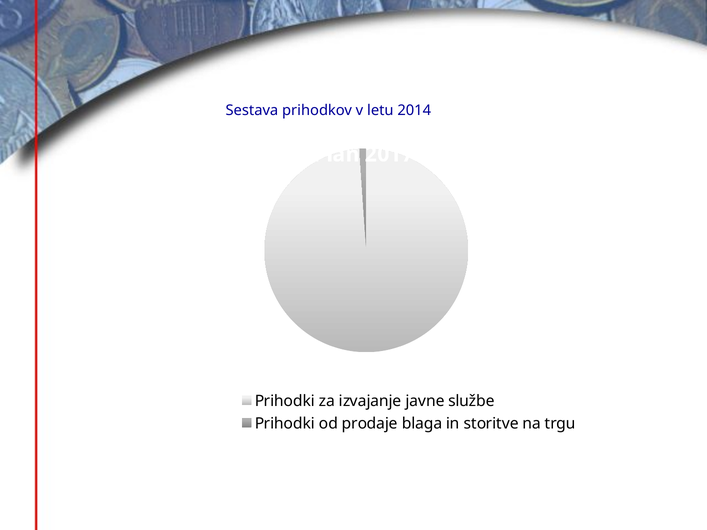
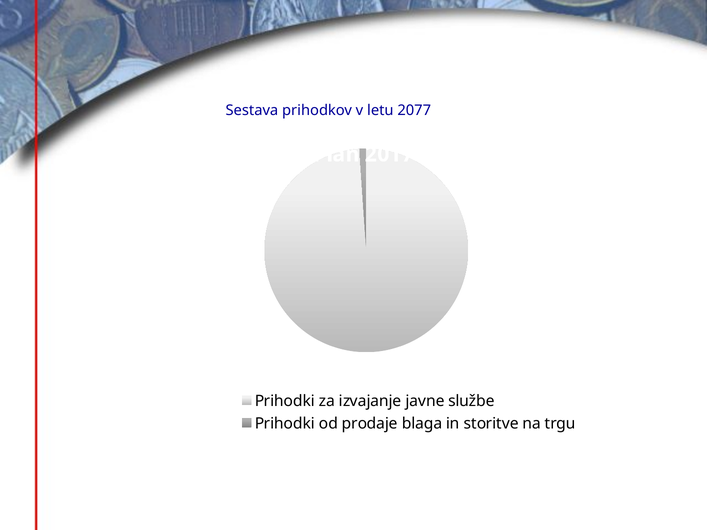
2014: 2014 -> 2077 (414, 111)
